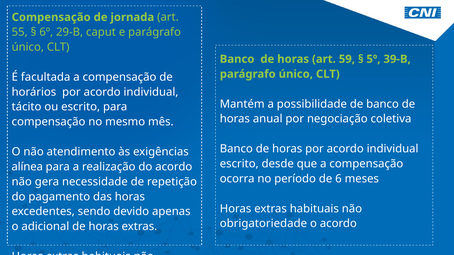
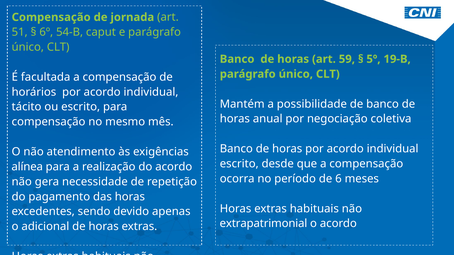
55: 55 -> 51 (20, 32)
29-B: 29-B -> 54-B (70, 32)
39-B: 39-B -> 19-B (397, 59)
obrigatoriedade: obrigatoriedade -> extrapatrimonial (263, 224)
